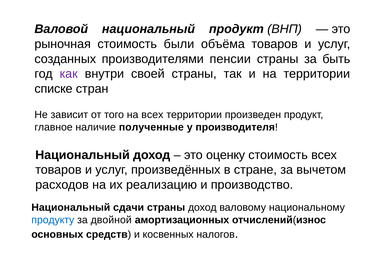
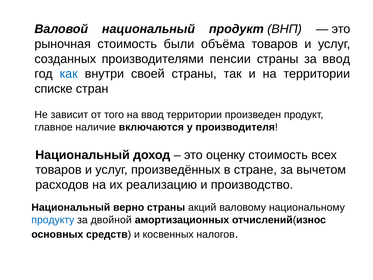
за быть: быть -> ввод (336, 59)
как colour: purple -> blue (69, 74)
на всех: всех -> ввод (152, 115)
полученные: полученные -> включаются (151, 127)
сдачи: сдачи -> верно (129, 207)
страны доход: доход -> акций (202, 207)
